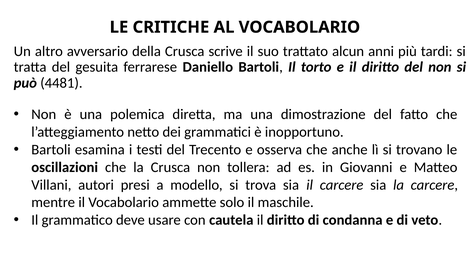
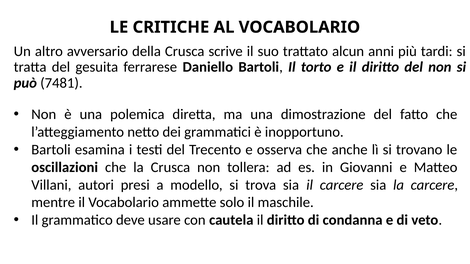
4481: 4481 -> 7481 (61, 83)
